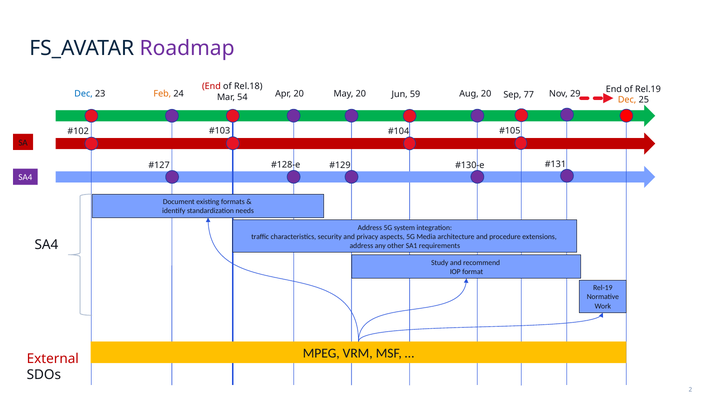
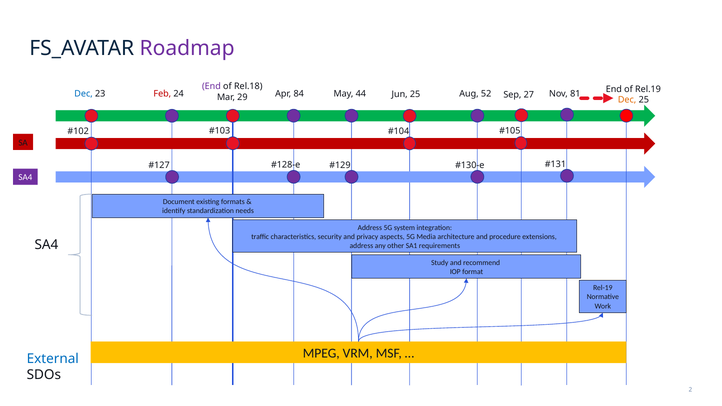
End colour: red -> purple (211, 86)
Feb colour: orange -> red (162, 94)
Apr 20: 20 -> 84 (299, 94)
May 20: 20 -> 44 (361, 94)
Aug 20: 20 -> 52 (486, 94)
29: 29 -> 81 (575, 94)
Jun 59: 59 -> 25 (415, 94)
77: 77 -> 27 (529, 95)
54: 54 -> 29 (242, 97)
External colour: red -> blue (53, 359)
